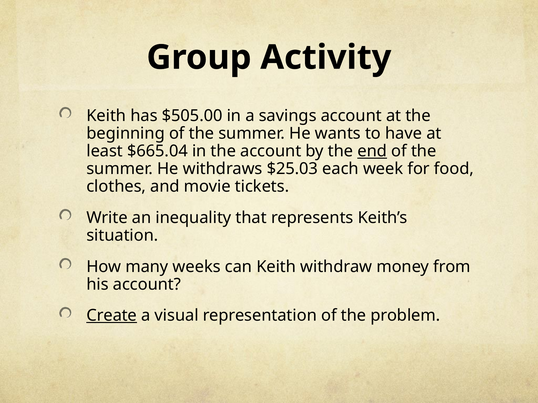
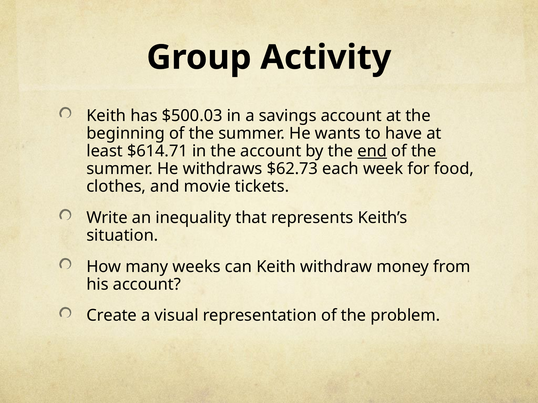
$505.00: $505.00 -> $500.03 (192, 116)
$665.04: $665.04 -> $614.71 (157, 151)
$25.03: $25.03 -> $62.73 (292, 169)
Create underline: present -> none (112, 316)
